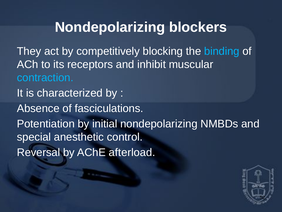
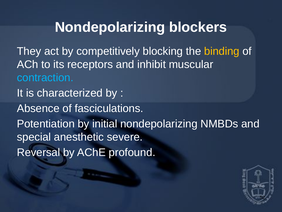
binding colour: light blue -> yellow (222, 51)
control: control -> severe (125, 137)
afterload: afterload -> profound (132, 152)
